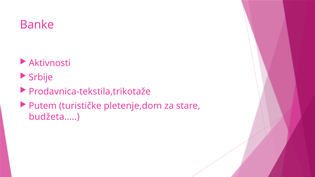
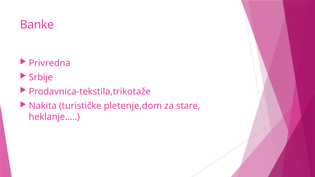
Aktivnosti: Aktivnosti -> Privredna (50, 63)
Putem: Putem -> Nakita (43, 106)
budžeta…: budžeta… -> heklanje… (54, 117)
